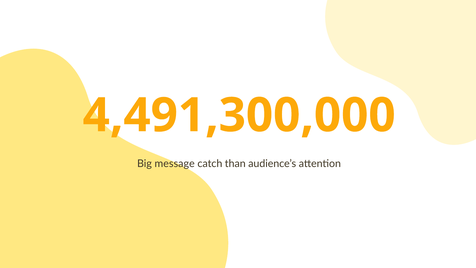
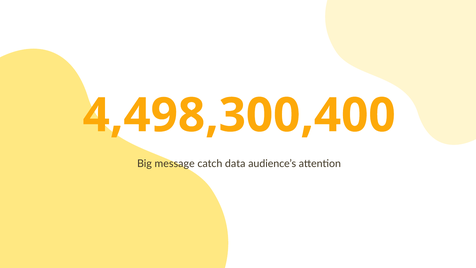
4,491,300,000: 4,491,300,000 -> 4,498,300,400 (239, 115)
than: than -> data (235, 163)
